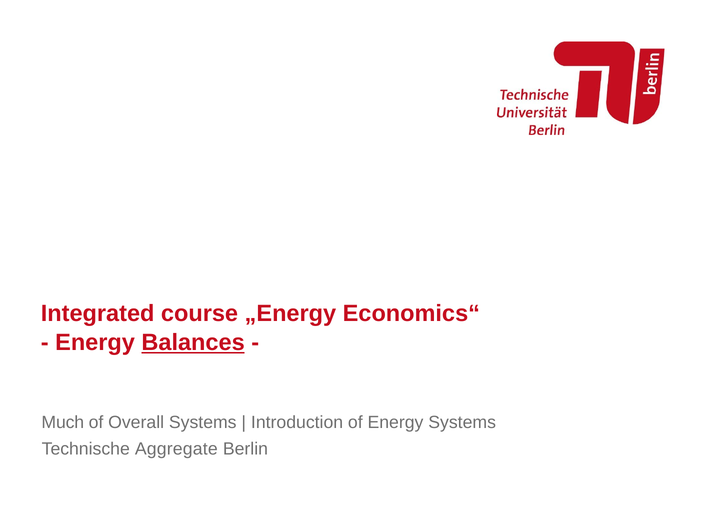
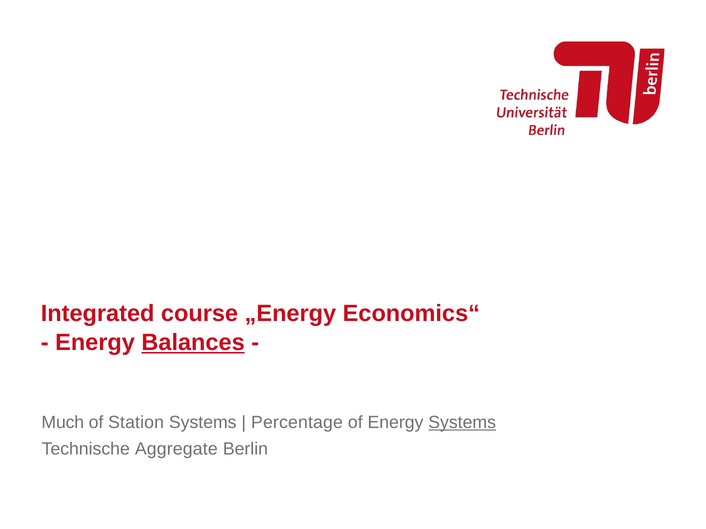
Overall: Overall -> Station (136, 423)
Introduction: Introduction -> Percentage (297, 423)
Systems underline: none -> present (462, 423)
